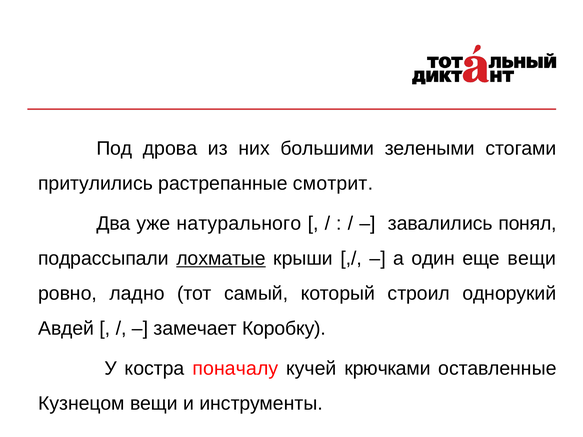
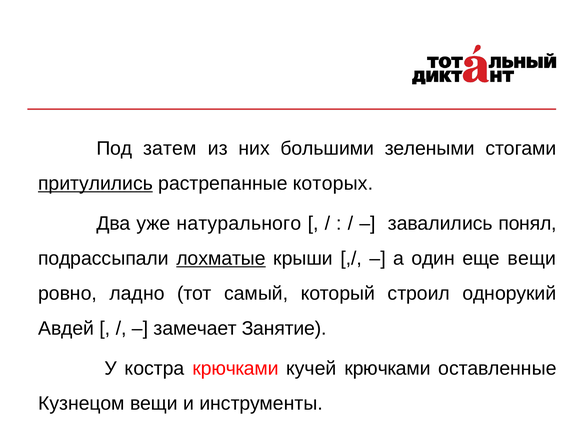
дрова: дрова -> затем (170, 149)
притулились underline: none -> present (95, 184)
смотрит: смотрит -> которых (333, 184)
Коробку: Коробку -> Занятие (284, 329)
костра поначалу: поначалу -> крючками (235, 369)
